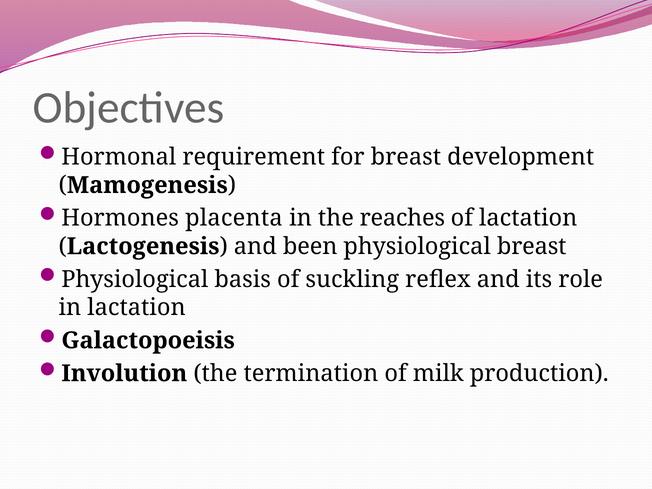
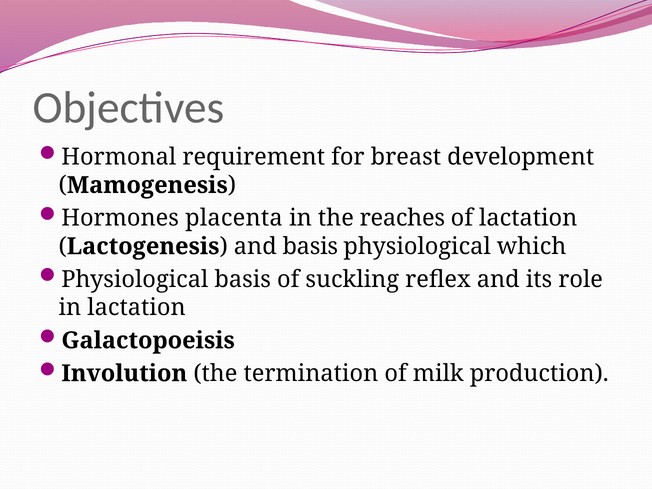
and been: been -> basis (310, 246)
physiological breast: breast -> which (532, 246)
